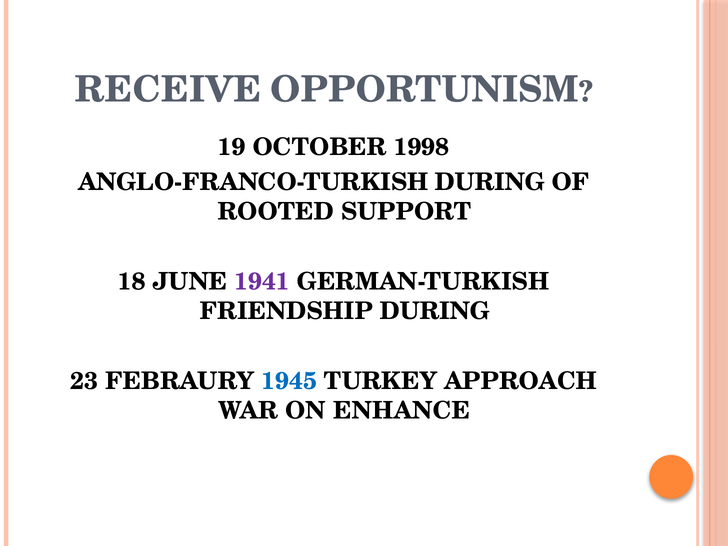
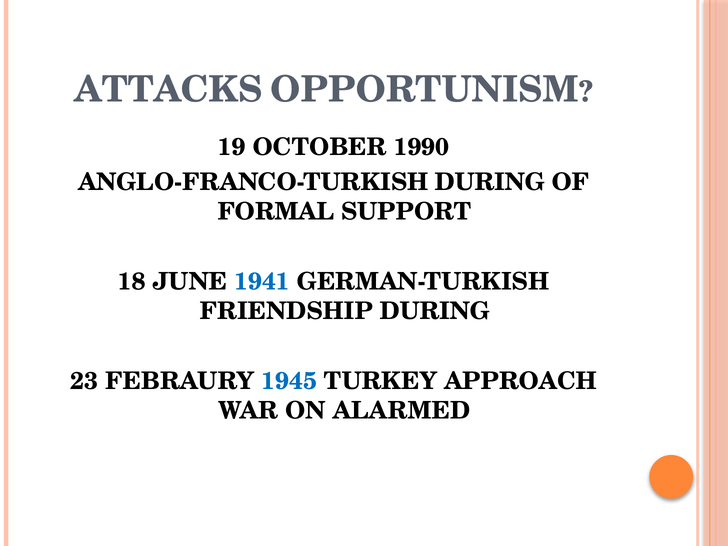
RECEIVE: RECEIVE -> ATTACKS (168, 90)
1998: 1998 -> 1990 (421, 147)
ROOTED: ROOTED -> FORMAL (276, 212)
1941 colour: purple -> blue (262, 282)
ENHANCE: ENHANCE -> ALARMED (402, 411)
